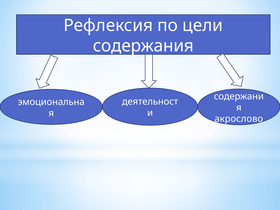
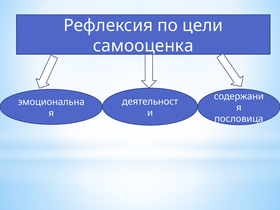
содержания: содержания -> самооценка (143, 46)
акрослово: акрослово -> пословица (239, 119)
